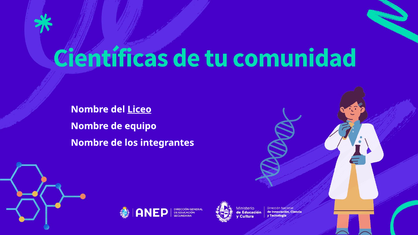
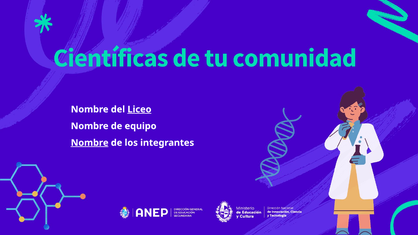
Nombre underline: none -> present (90, 143)
